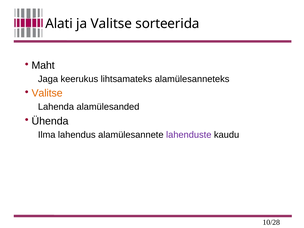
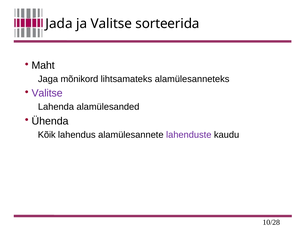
Alati: Alati -> Jada (59, 24)
keerukus: keerukus -> mõnikord (79, 79)
Valitse colour: orange -> purple (47, 93)
Ilma: Ilma -> Kõik (47, 135)
